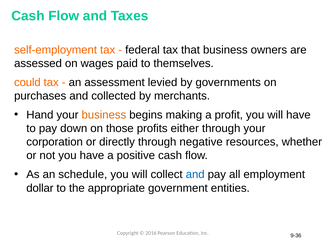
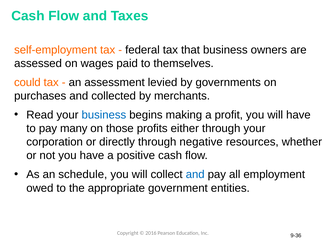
Hand: Hand -> Read (40, 115)
business colour: orange -> blue (104, 115)
down: down -> many (74, 129)
dollar: dollar -> owed (40, 188)
